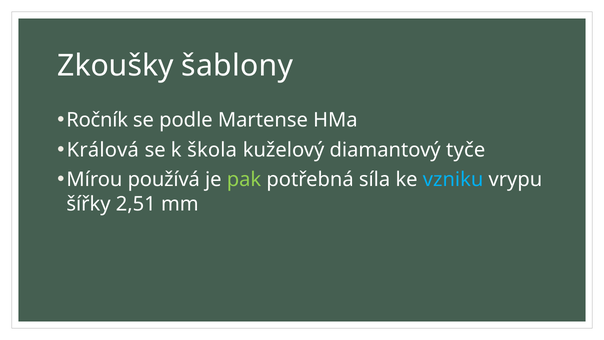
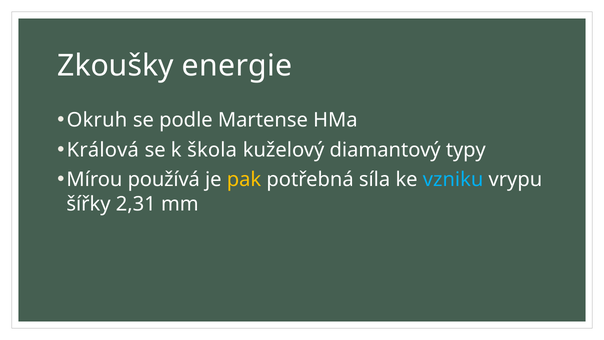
šablony: šablony -> energie (237, 66)
Ročník: Ročník -> Okruh (97, 120)
tyče: tyče -> typy (466, 150)
pak colour: light green -> yellow (244, 180)
2,51: 2,51 -> 2,31 (136, 204)
